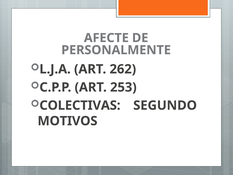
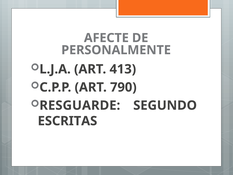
262: 262 -> 413 (123, 69)
253: 253 -> 790 (123, 87)
COLECTIVAS: COLECTIVAS -> RESGUARDE (80, 105)
MOTIVOS: MOTIVOS -> ESCRITAS (67, 121)
